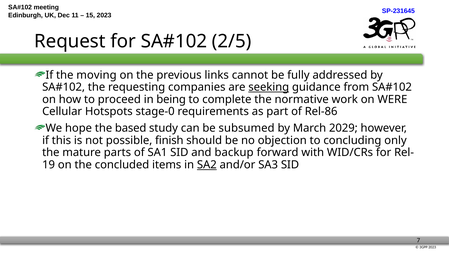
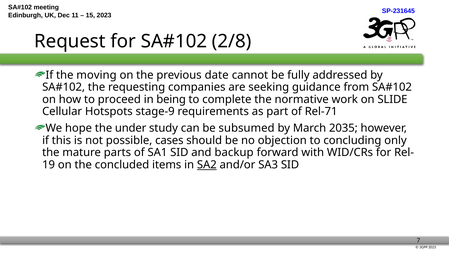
2/5: 2/5 -> 2/8 (232, 41)
links: links -> date (217, 75)
seeking underline: present -> none (269, 87)
WERE: WERE -> SLIDE (392, 99)
stage-0: stage-0 -> stage-9 (155, 111)
Rel-86: Rel-86 -> Rel-71 (321, 111)
based: based -> under (131, 128)
2029: 2029 -> 2035 (343, 128)
finish: finish -> cases (169, 140)
